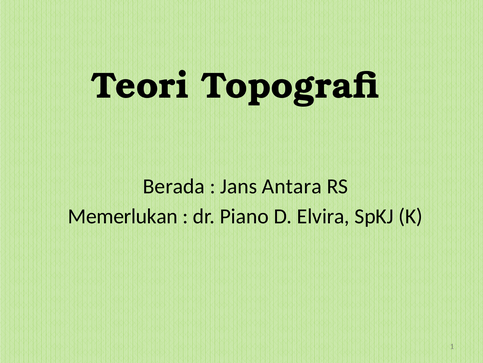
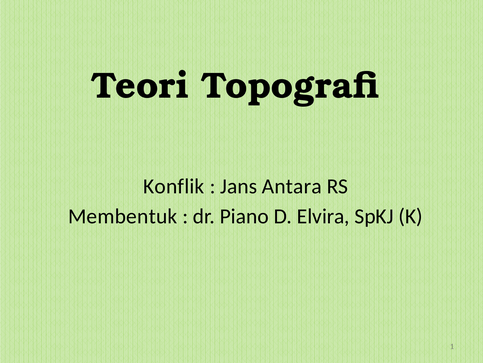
Berada: Berada -> Konflik (174, 186)
Memerlukan: Memerlukan -> Membentuk (123, 216)
